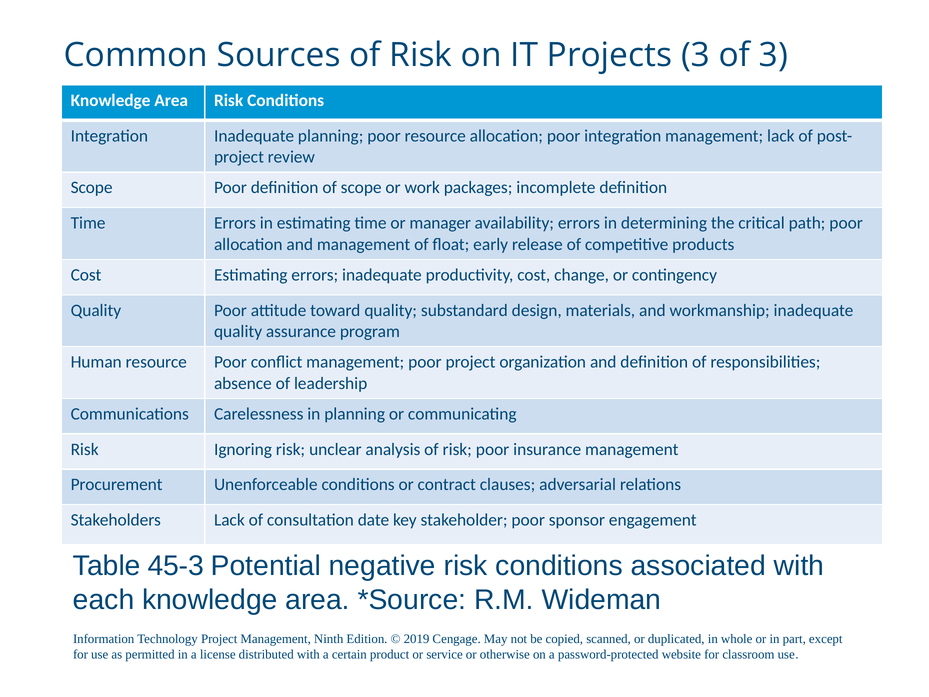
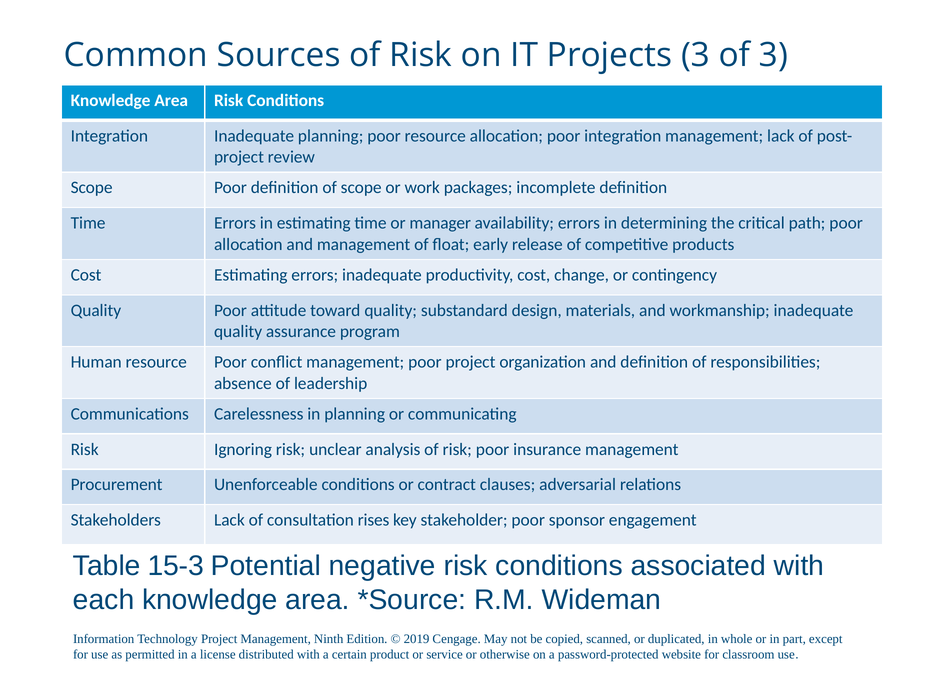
date: date -> rises (374, 520)
45-3: 45-3 -> 15-3 (176, 565)
